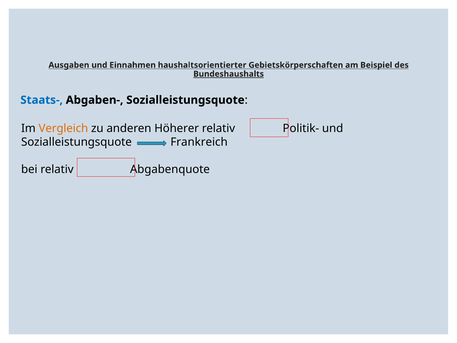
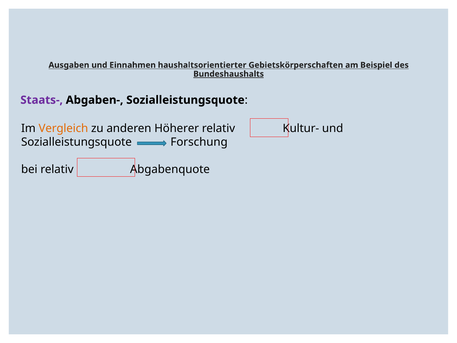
Staats- colour: blue -> purple (42, 100)
Politik-: Politik- -> Kultur- (301, 128)
Frankreich: Frankreich -> Forschung (199, 142)
